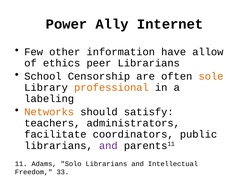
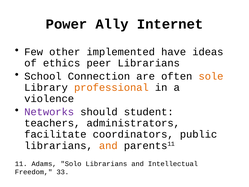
information: information -> implemented (121, 52)
allow: allow -> ideas (208, 52)
Censorship: Censorship -> Connection (99, 76)
labeling: labeling -> violence (49, 99)
Networks colour: orange -> purple (49, 112)
satisfy: satisfy -> student (149, 112)
and colour: purple -> orange (108, 145)
